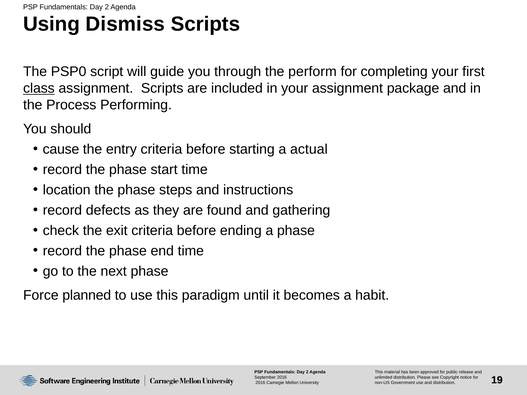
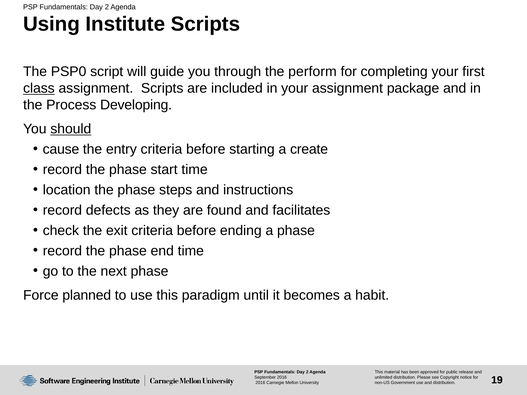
Dismiss: Dismiss -> Institute (125, 24)
Performing: Performing -> Developing (136, 105)
should underline: none -> present (71, 129)
actual: actual -> create (309, 149)
gathering: gathering -> facilitates (301, 210)
